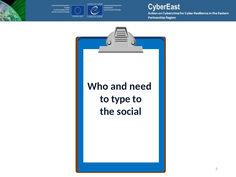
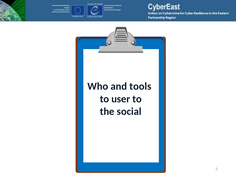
need: need -> tools (140, 86)
type: type -> user (121, 99)
